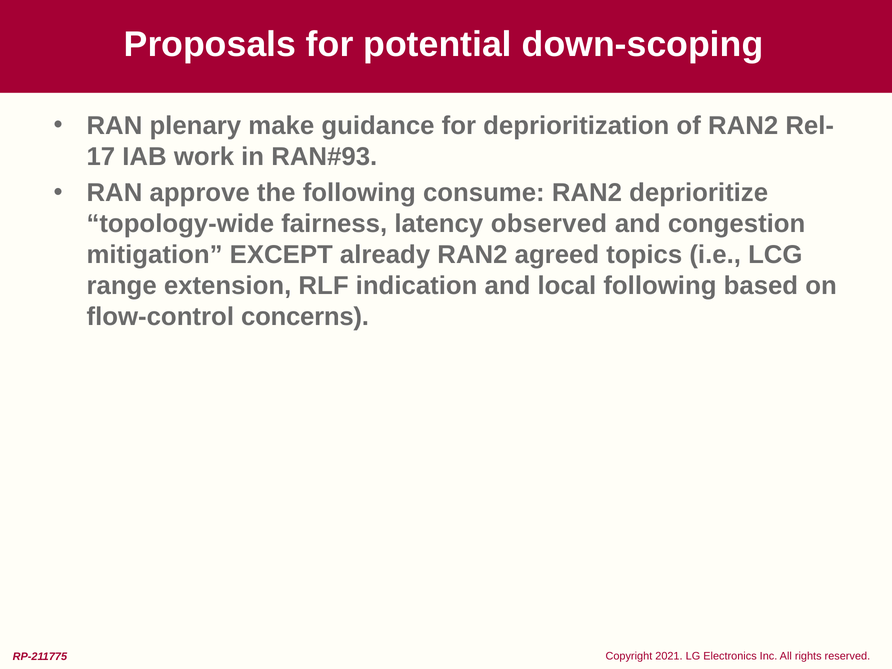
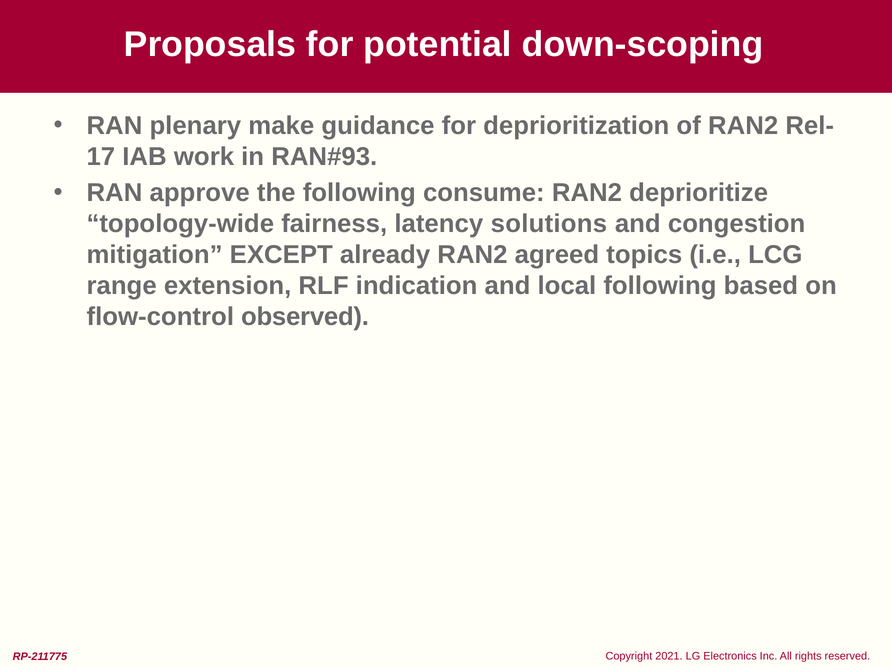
observed: observed -> solutions (549, 224)
concerns: concerns -> observed (305, 317)
